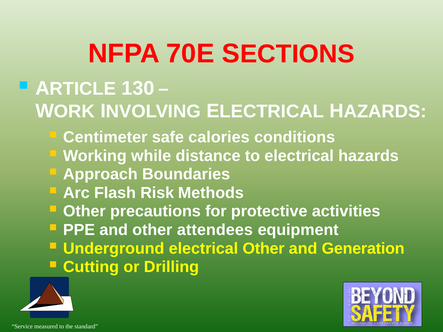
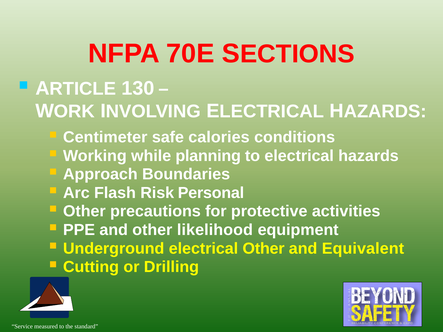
distance: distance -> planning (208, 156)
Methods: Methods -> Personal (211, 193)
attendees: attendees -> likelihood (215, 230)
Generation: Generation -> Equivalent (363, 249)
